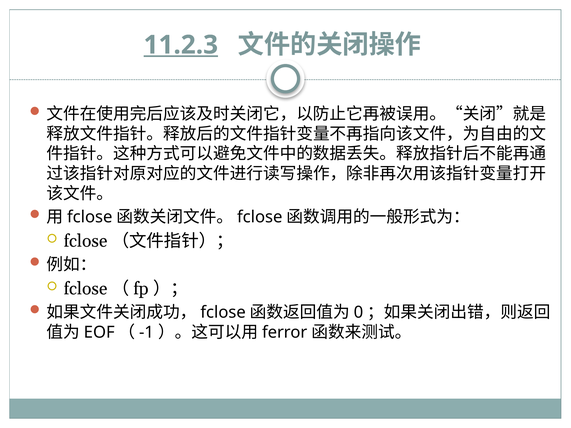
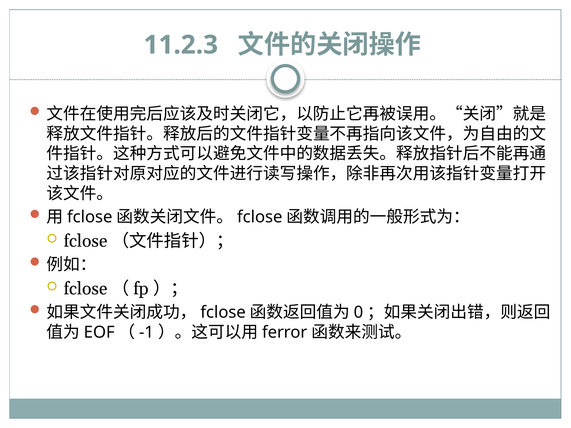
11.2.3 underline: present -> none (181, 45)
